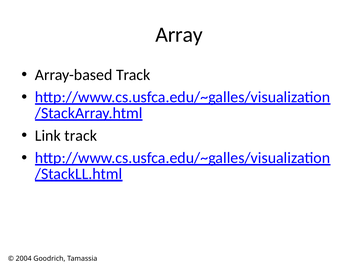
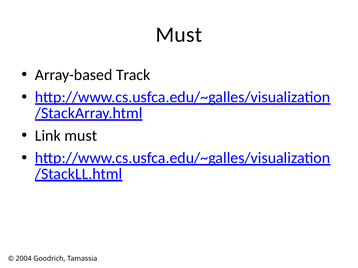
Array: Array -> Must (179, 35)
Link track: track -> must (81, 136)
